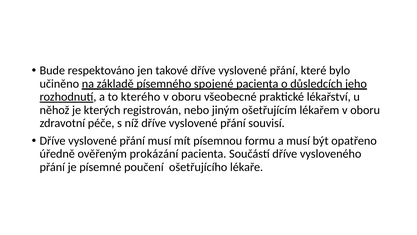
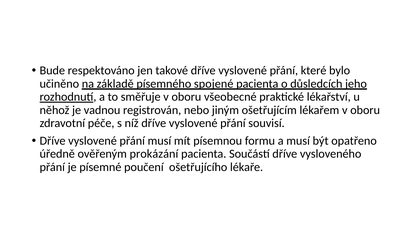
kterého: kterého -> směřuje (141, 97)
kterých: kterých -> vadnou (102, 110)
